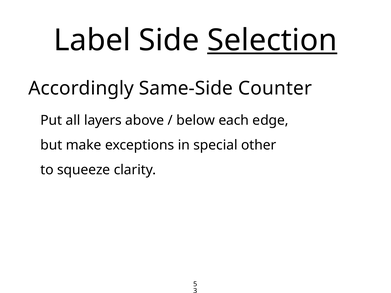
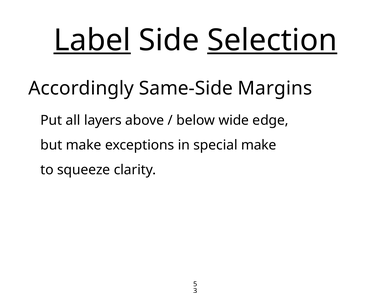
Label underline: none -> present (92, 40)
Counter: Counter -> Margins (275, 88)
each: each -> wide (234, 121)
special other: other -> make (259, 145)
